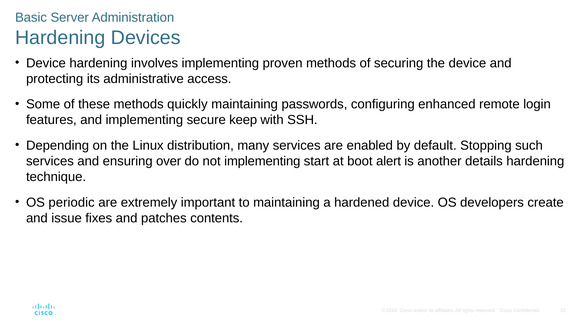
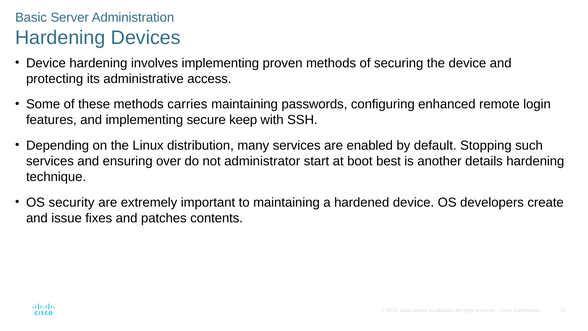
quickly: quickly -> carries (187, 104)
not implementing: implementing -> administrator (262, 161)
alert: alert -> best (389, 161)
periodic: periodic -> security (72, 202)
